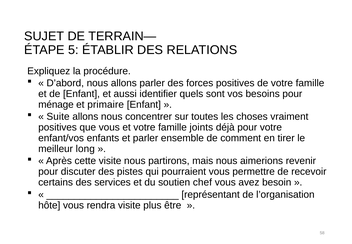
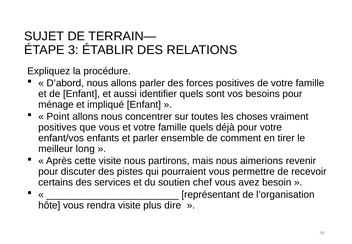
5: 5 -> 3 (73, 50)
primaire: primaire -> impliqué (106, 104)
Suite: Suite -> Point (58, 117)
famille joints: joints -> quels (201, 127)
être: être -> dire (173, 205)
